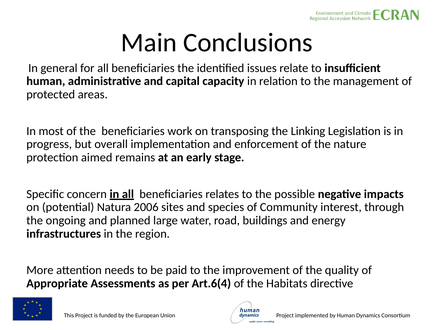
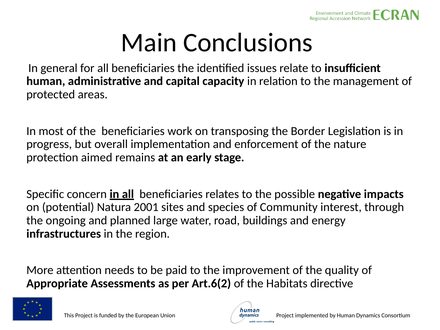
Linking: Linking -> Border (308, 131)
2006: 2006 -> 2001 (146, 207)
Art.6(4: Art.6(4 -> Art.6(2 (211, 283)
